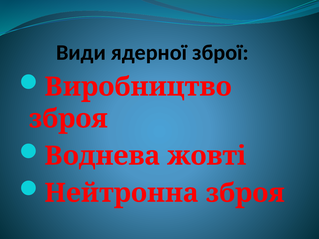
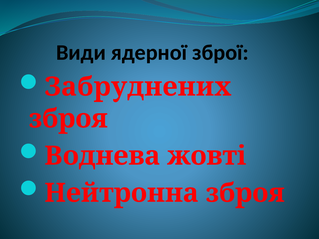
Виробництво: Виробництво -> Забруднених (138, 87)
